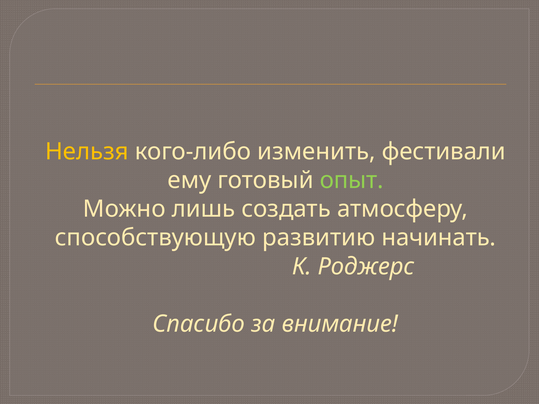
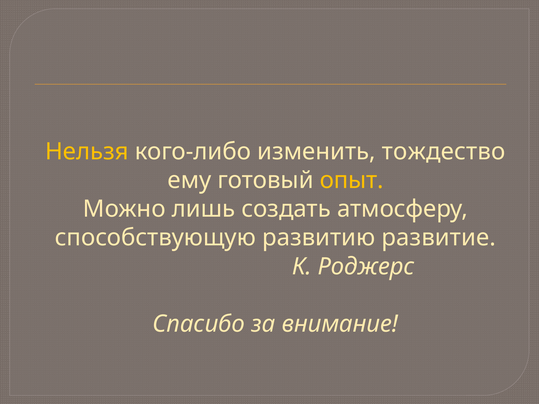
фестивали: фестивали -> тождество (444, 152)
опыт colour: light green -> yellow (352, 180)
начинать: начинать -> развитие (439, 238)
